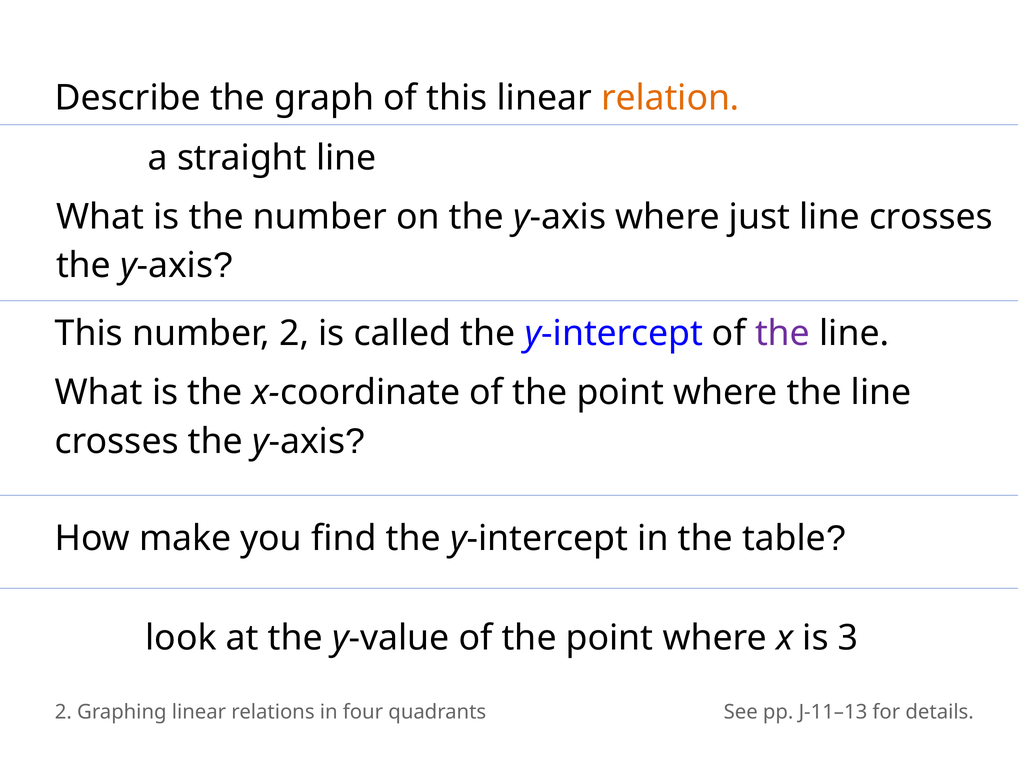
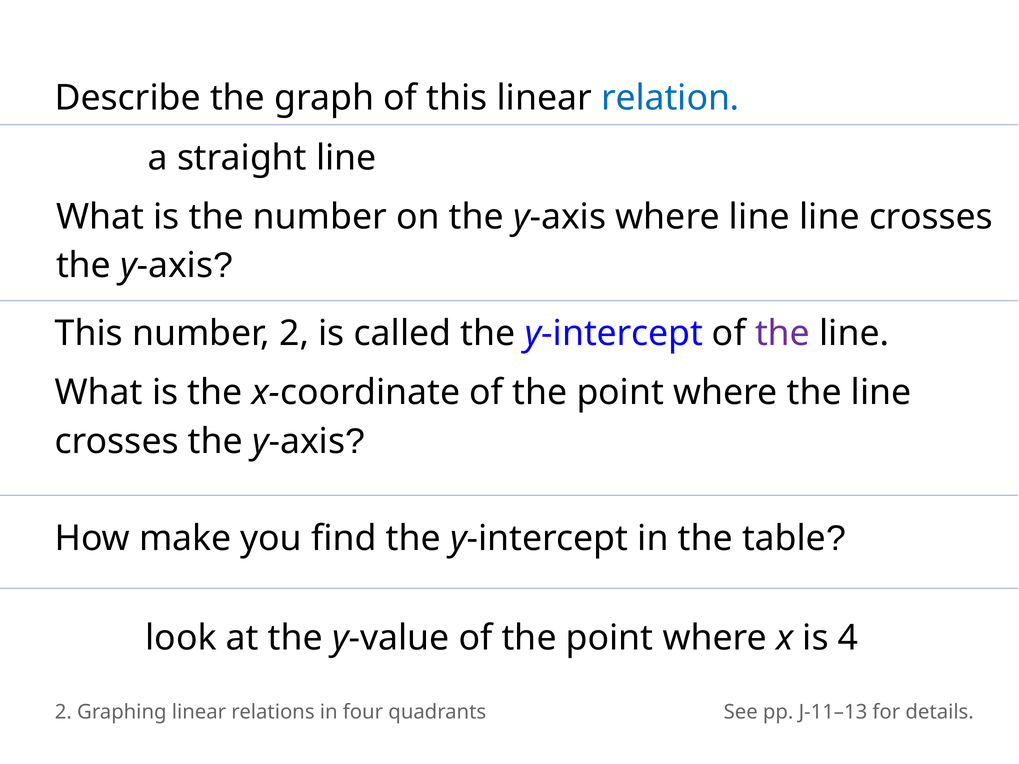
relation colour: orange -> blue (670, 98)
where just: just -> line (759, 217)
3: 3 -> 4 (848, 638)
